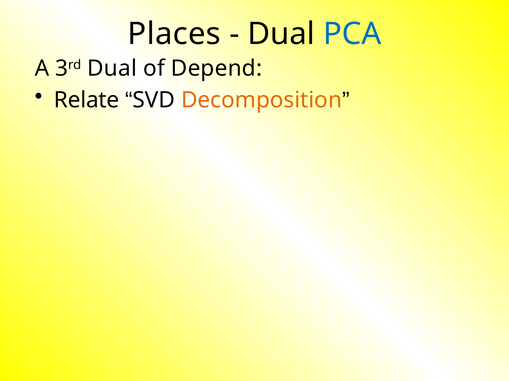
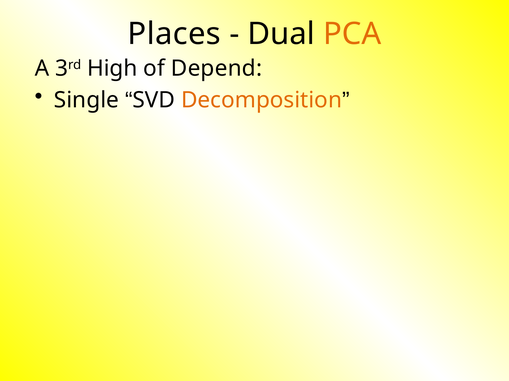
PCA colour: blue -> orange (352, 34)
3rd Dual: Dual -> High (112, 69)
Relate: Relate -> Single (86, 100)
